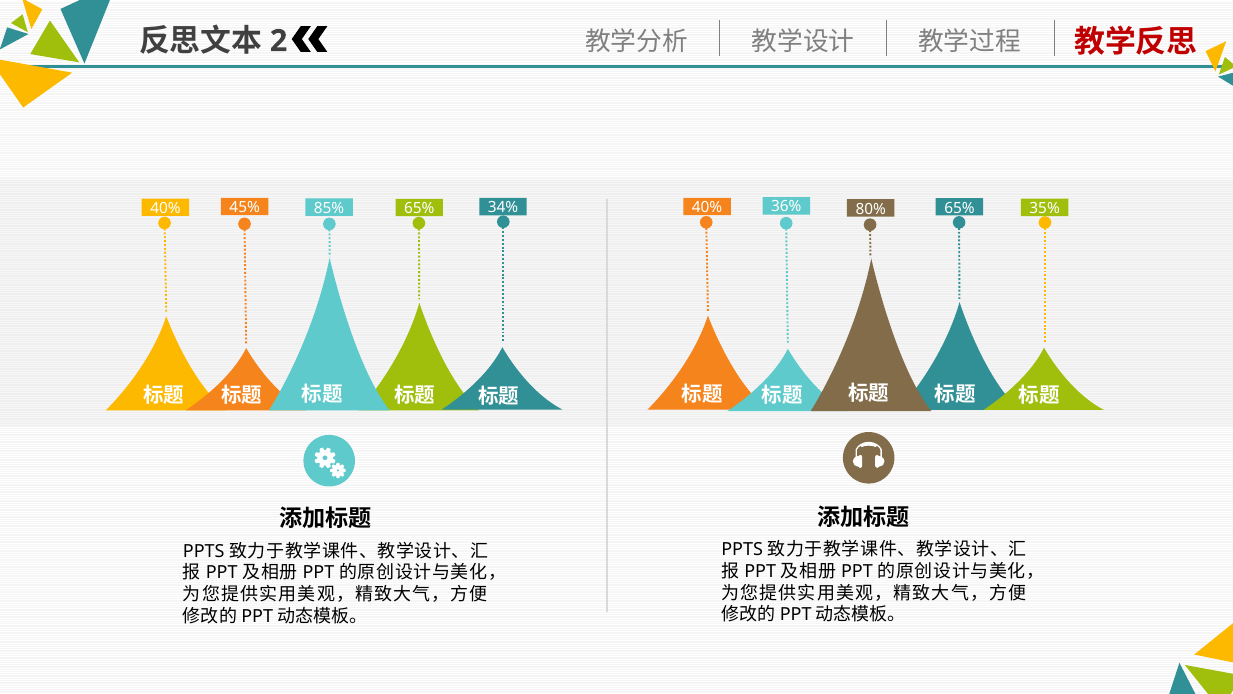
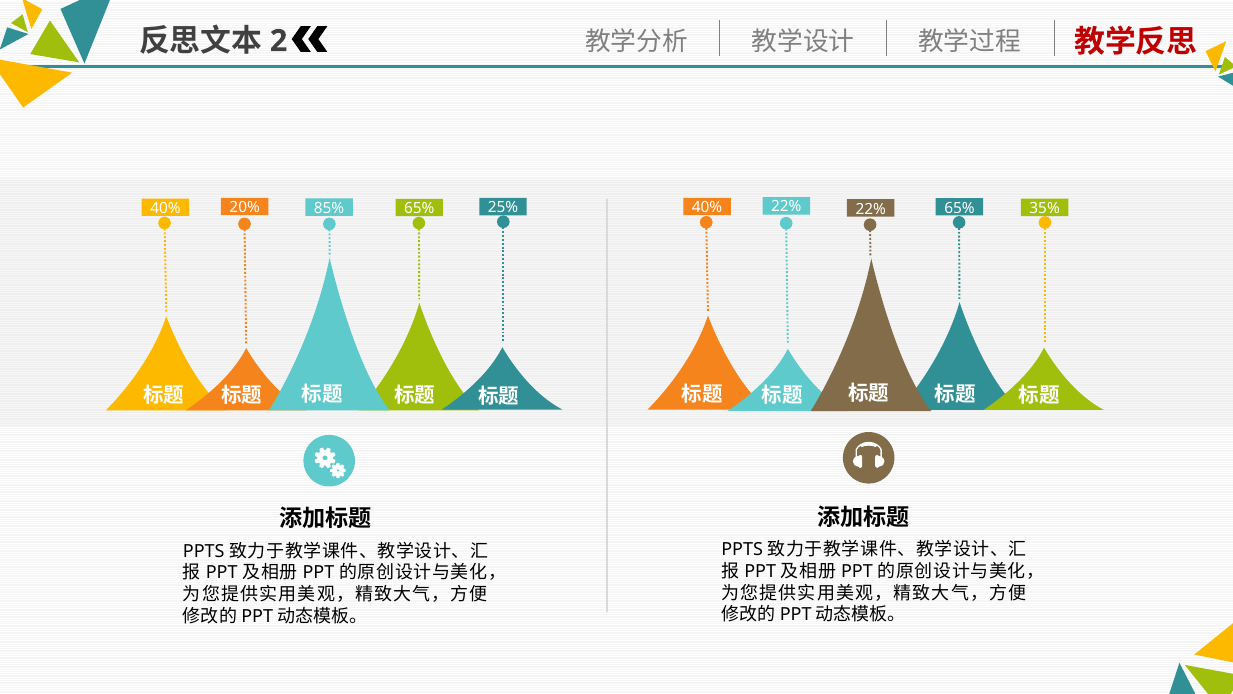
40% 36%: 36% -> 22% (786, 207)
34%: 34% -> 25% (503, 208)
45%: 45% -> 20% (245, 207)
80%: 80% -> 22% (871, 209)
